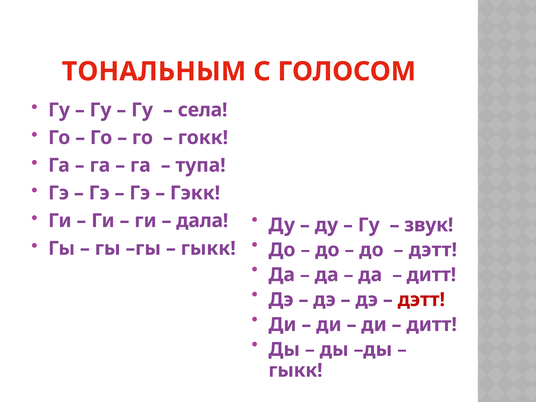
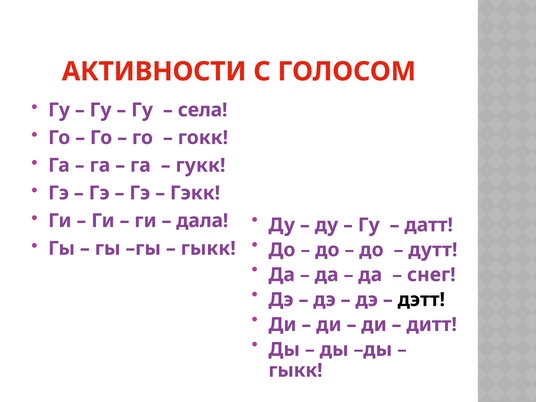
ТОНАЛЬНЫМ: ТОНАЛЬНЫМ -> АКТИВНОСТИ (154, 72)
тупа: тупа -> гукк (200, 165)
звук: звук -> датт (429, 225)
дэтт: дэтт -> дутт (433, 250)
дитт: дитт -> снег (431, 275)
дэтт colour: red -> black (421, 300)
